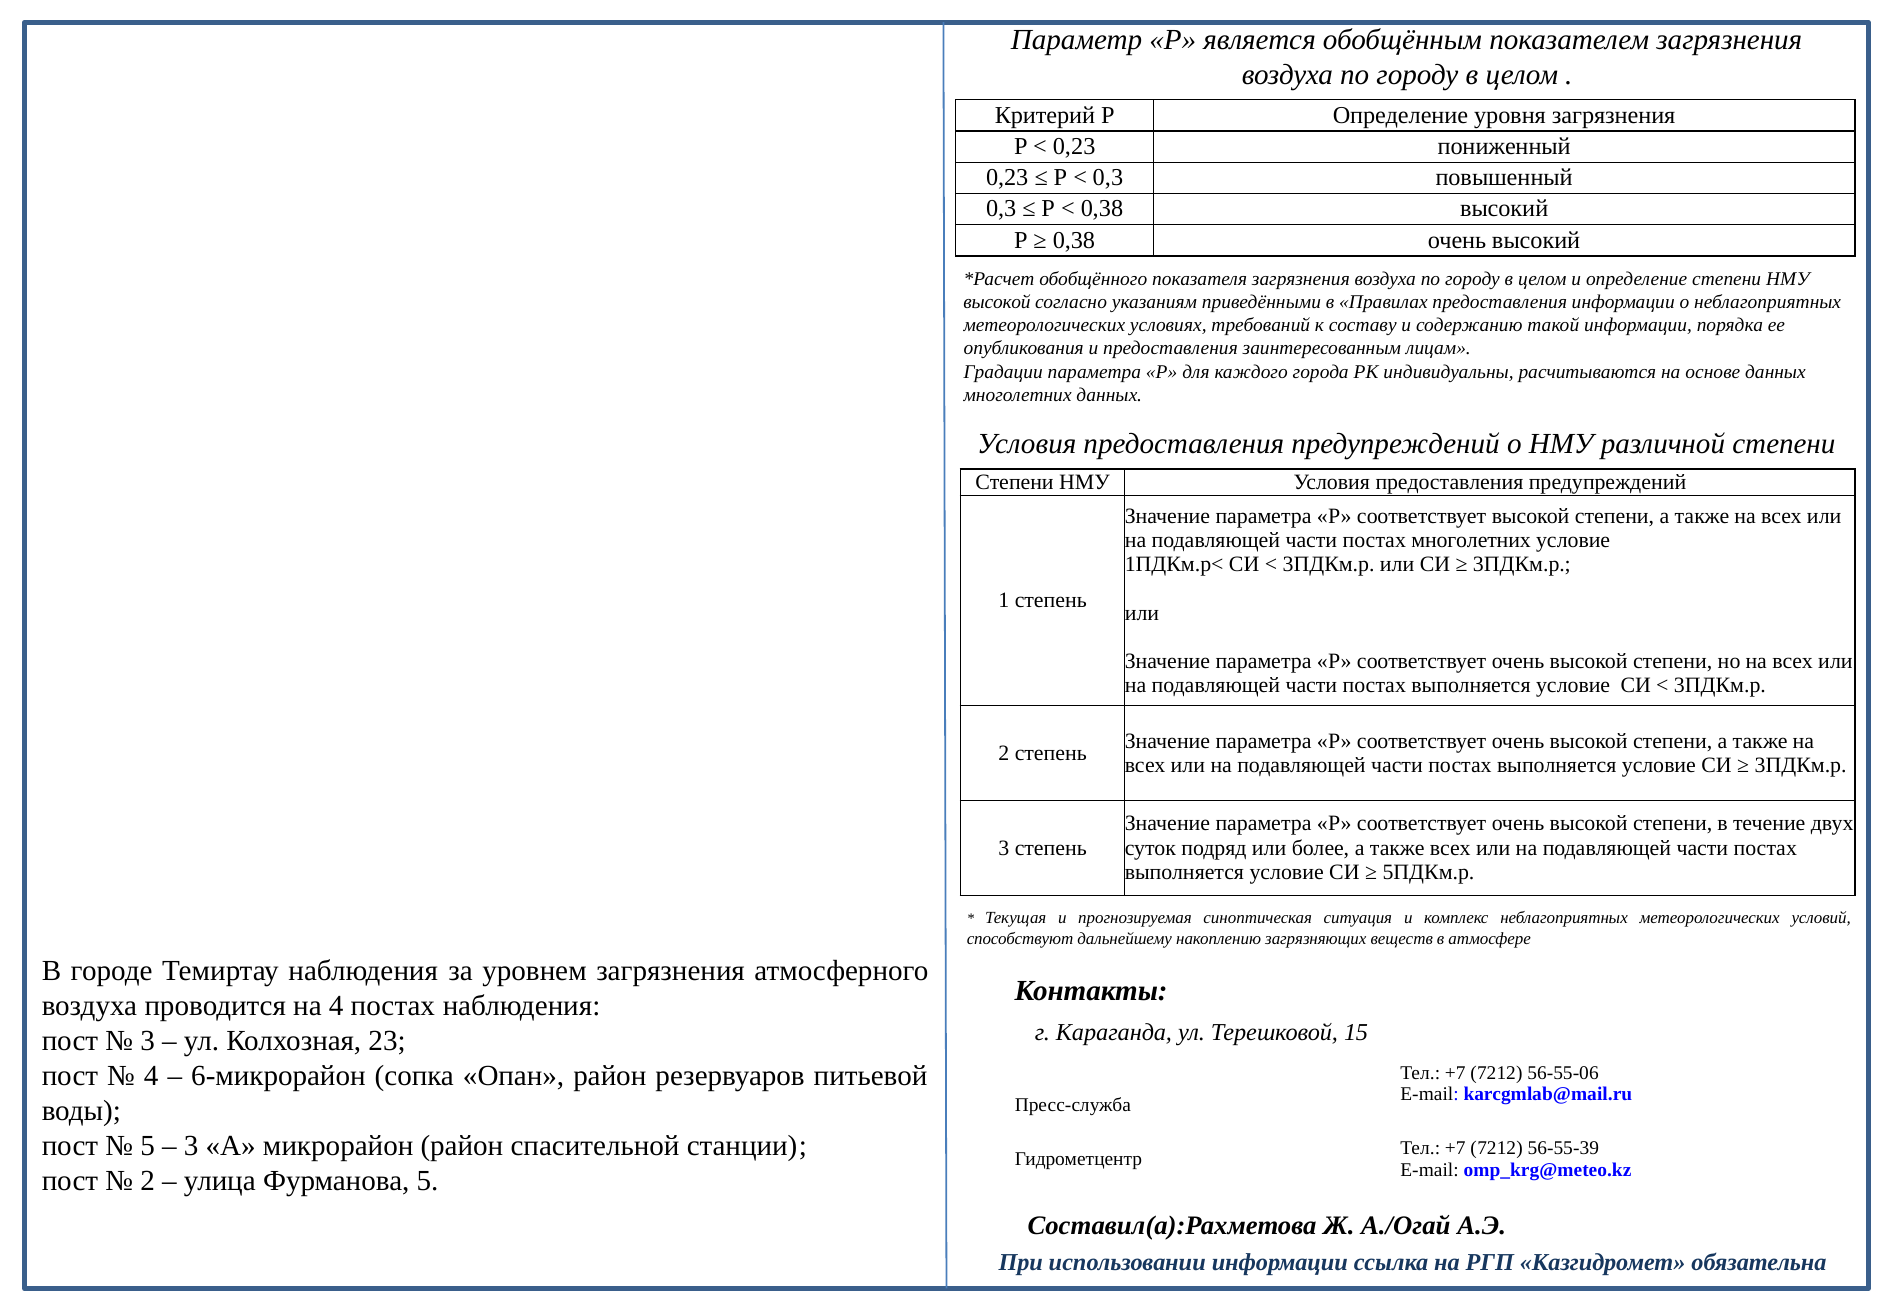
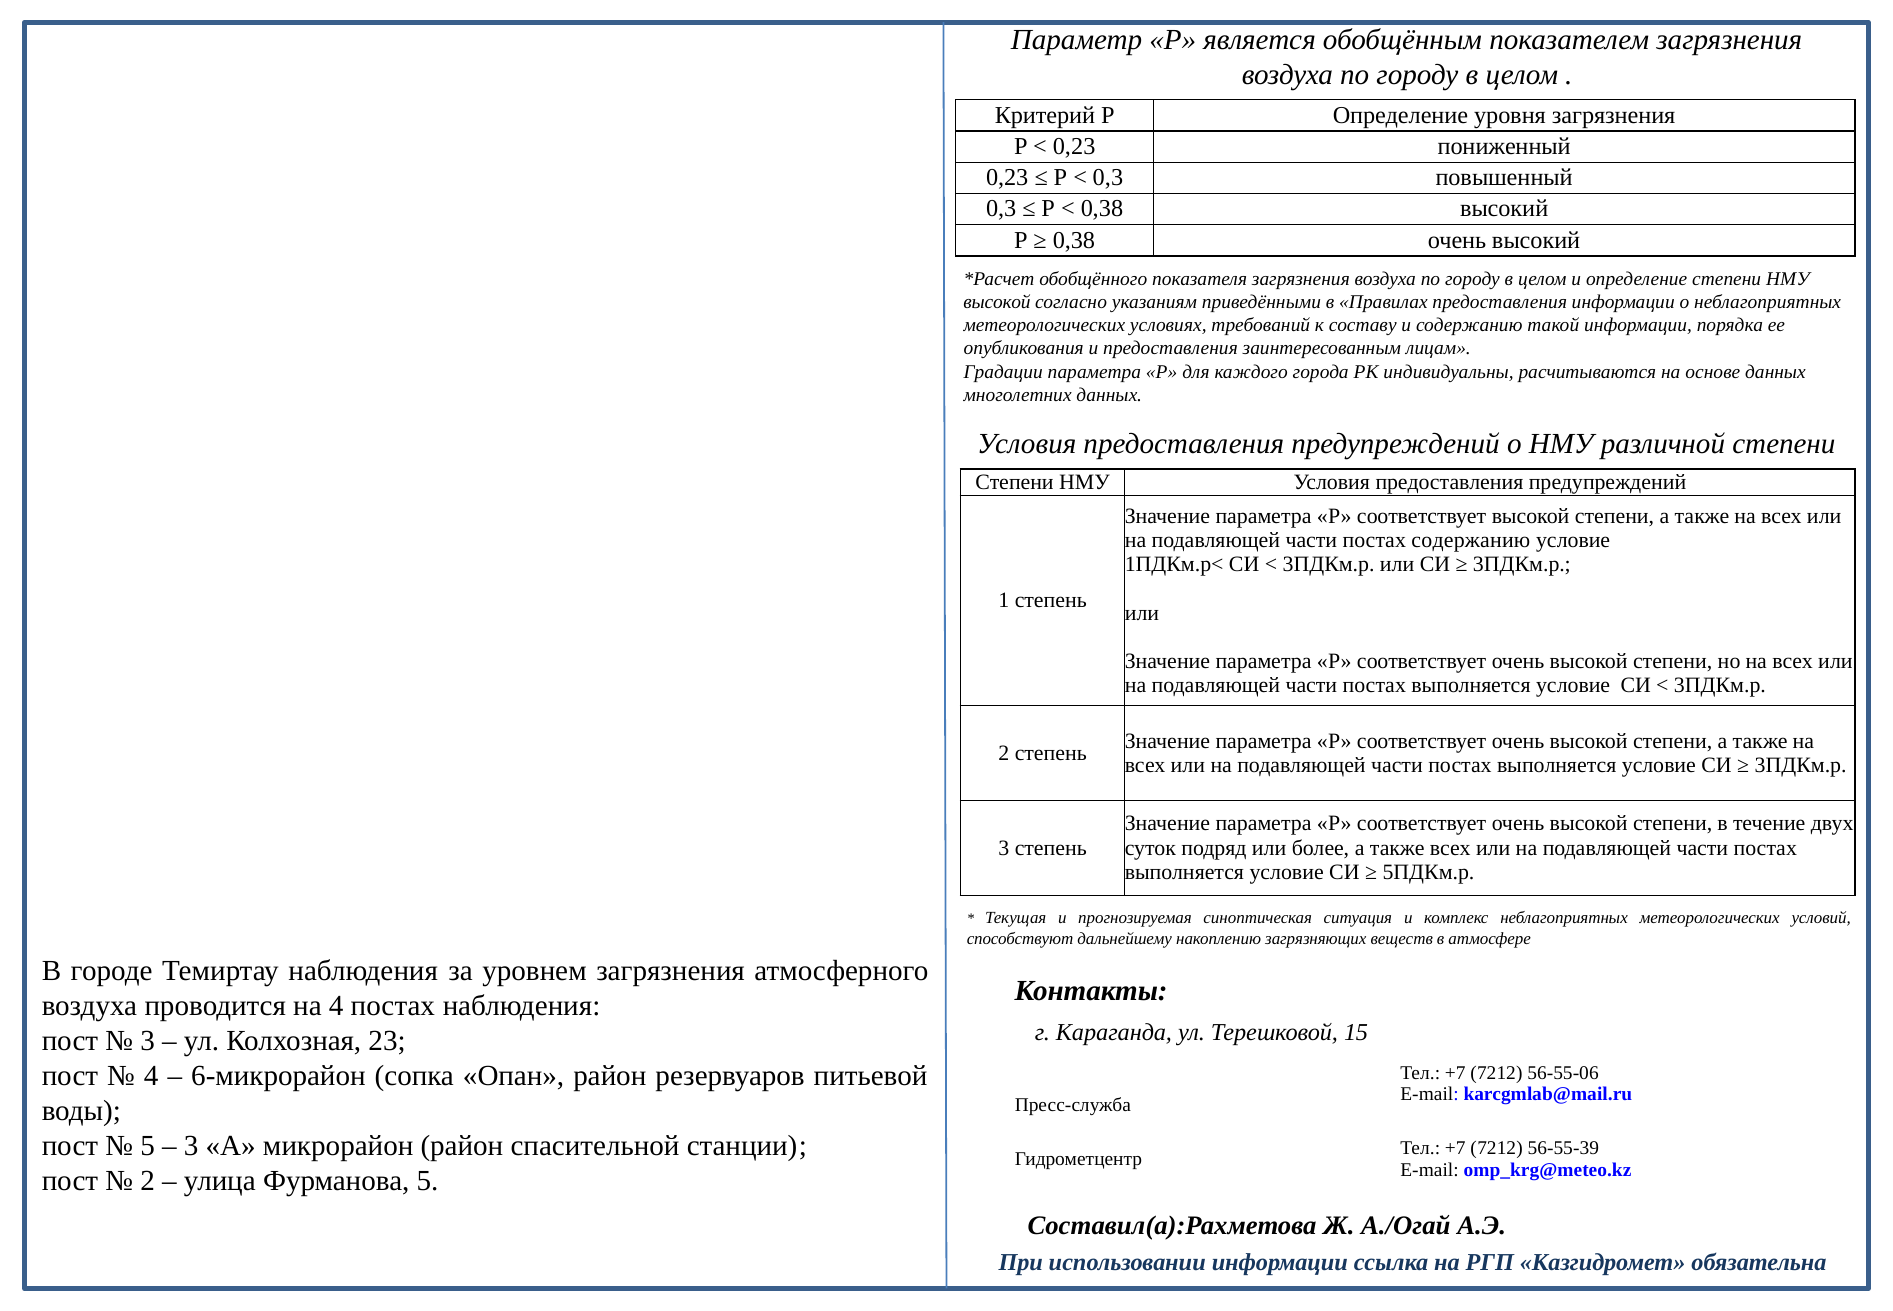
постах многолетних: многолетних -> содержанию (1471, 540)
